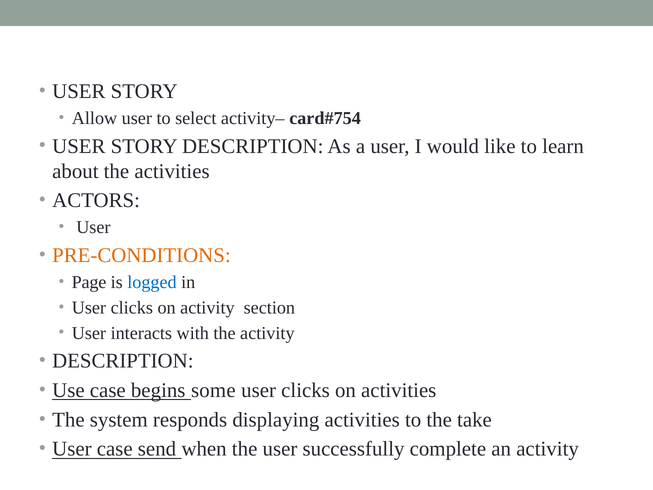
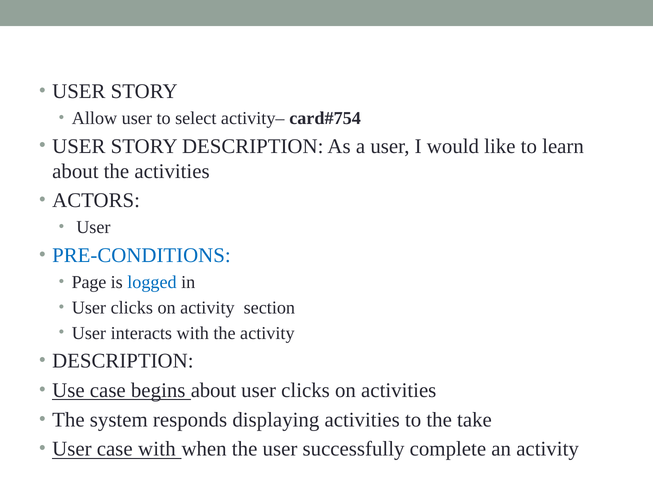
PRE-CONDITIONS colour: orange -> blue (141, 255)
begins some: some -> about (214, 390)
case send: send -> with (157, 449)
